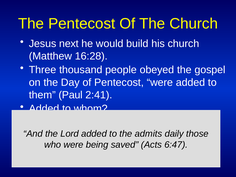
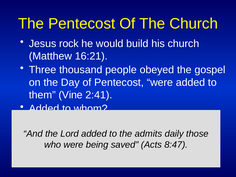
next: next -> rock (69, 44)
16:28: 16:28 -> 16:21 (91, 56)
Paul: Paul -> Vine (71, 95)
6:47: 6:47 -> 8:47 (176, 145)
